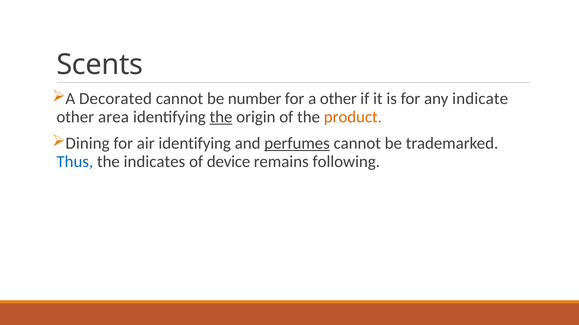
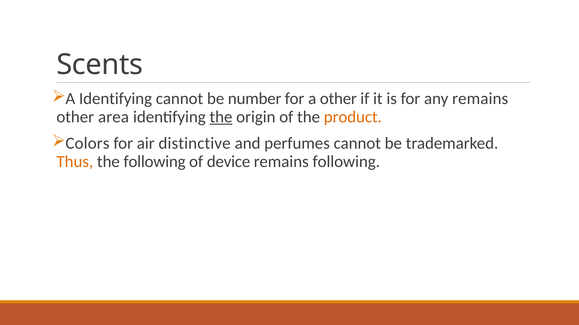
A Decorated: Decorated -> Identifying (116, 99)
any indicate: indicate -> remains (480, 99)
Dining: Dining -> Colors (87, 144)
air identifying: identifying -> distinctive (195, 144)
perfumes underline: present -> none (297, 144)
Thus colour: blue -> orange (75, 162)
the indicates: indicates -> following (155, 162)
